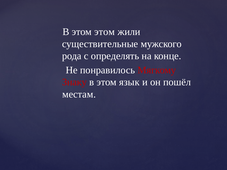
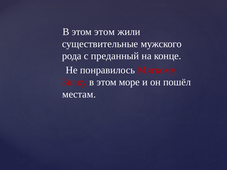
определять: определять -> преданный (115, 56)
язык: язык -> море (129, 82)
